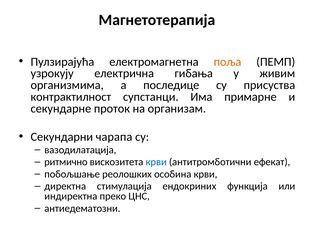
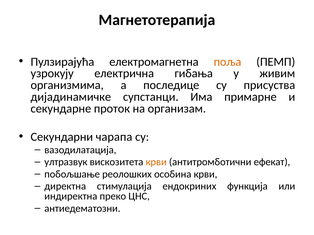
контрактилност: контрактилност -> дијадинамичкe (71, 97)
ритмично: ритмично -> ултразвук (66, 162)
крви colour: blue -> orange (156, 162)
